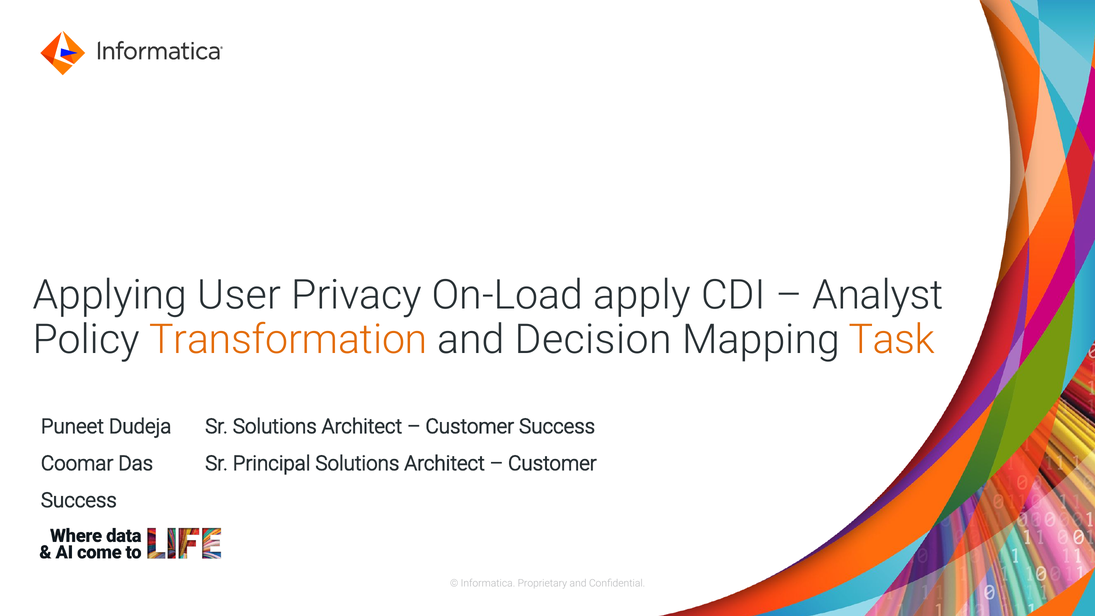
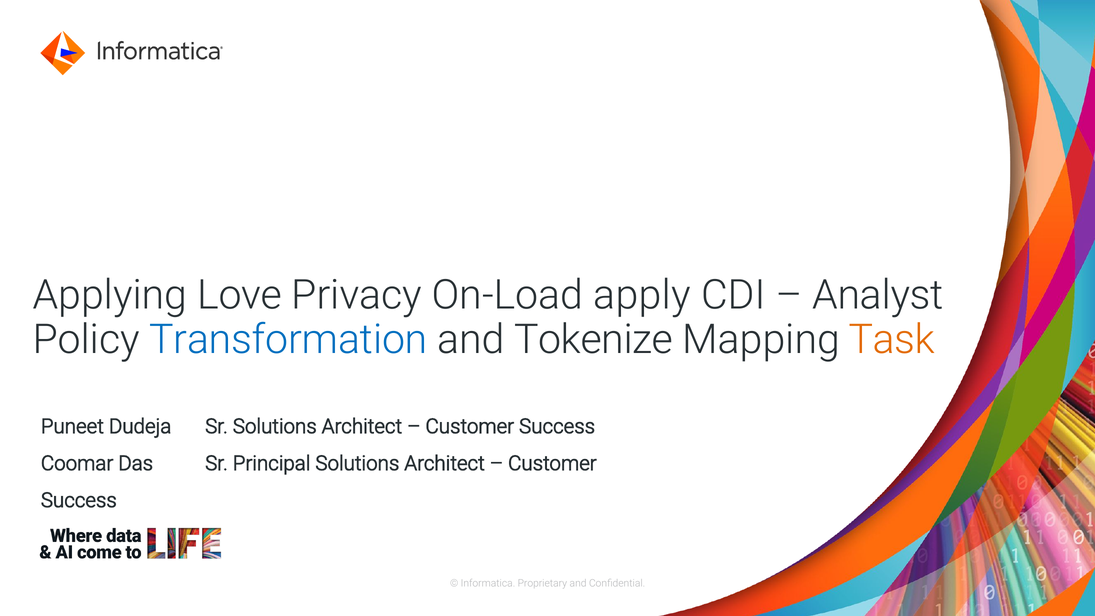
User: User -> Love (239, 295)
Transformation colour: orange -> blue (288, 340)
Decision: Decision -> Tokenize (594, 340)
